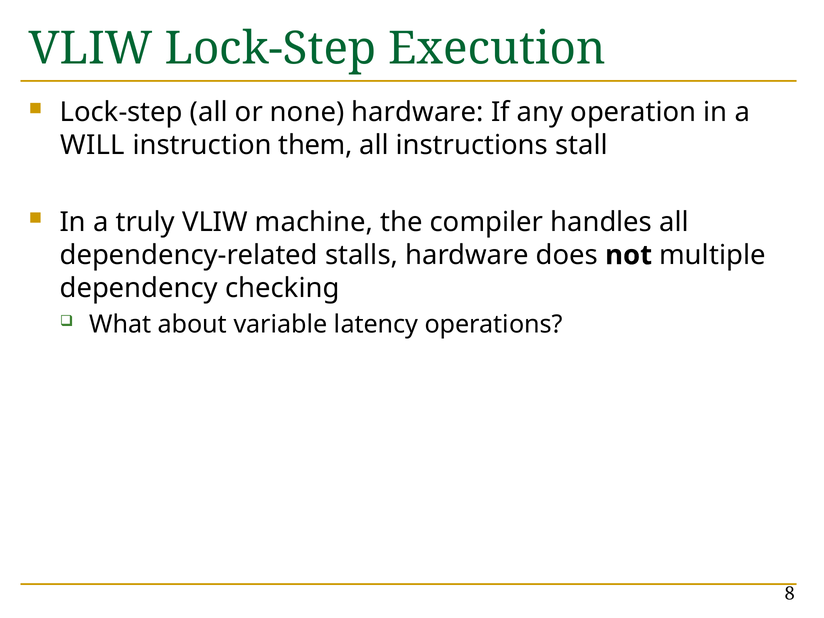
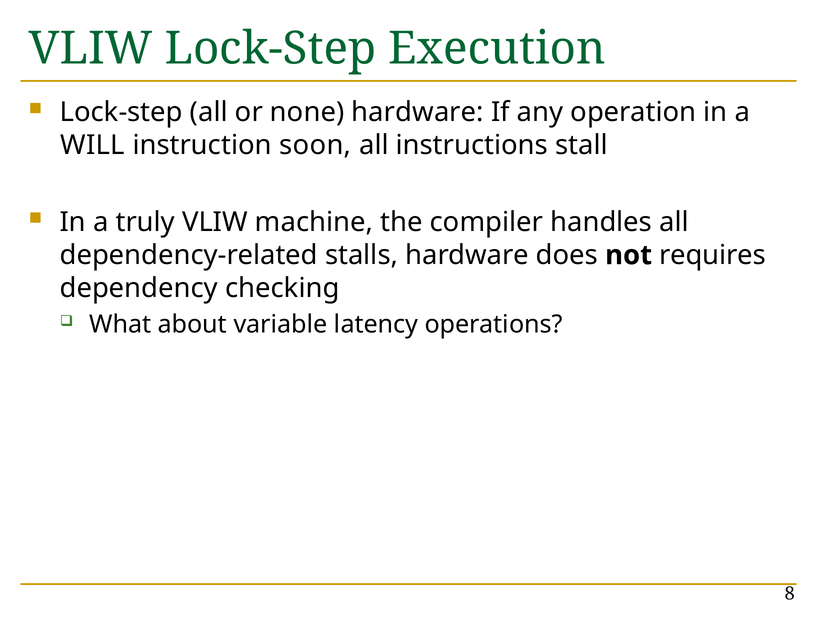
them: them -> soon (315, 145)
multiple: multiple -> requires (713, 255)
